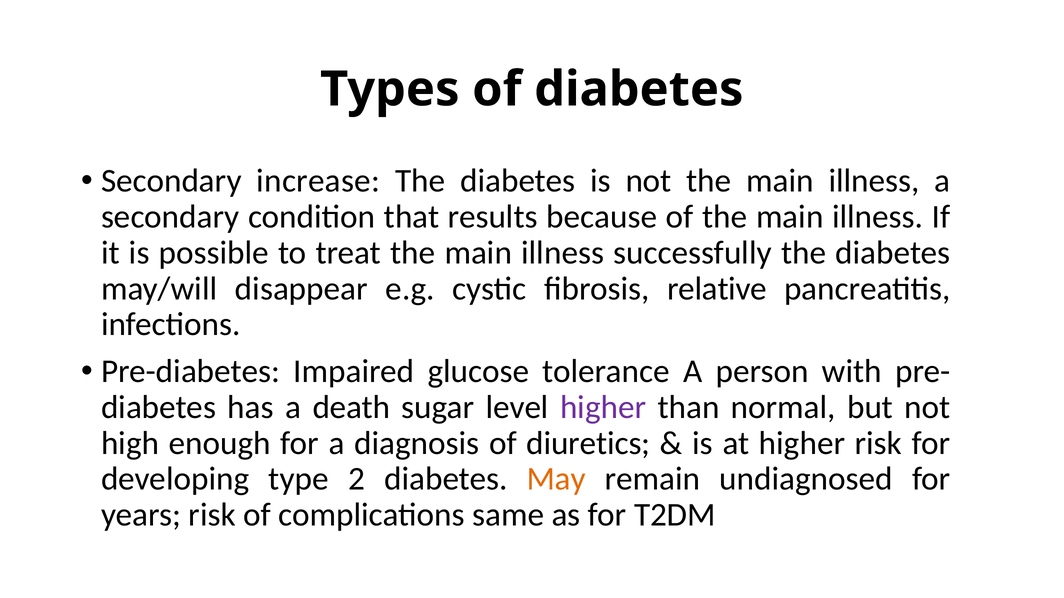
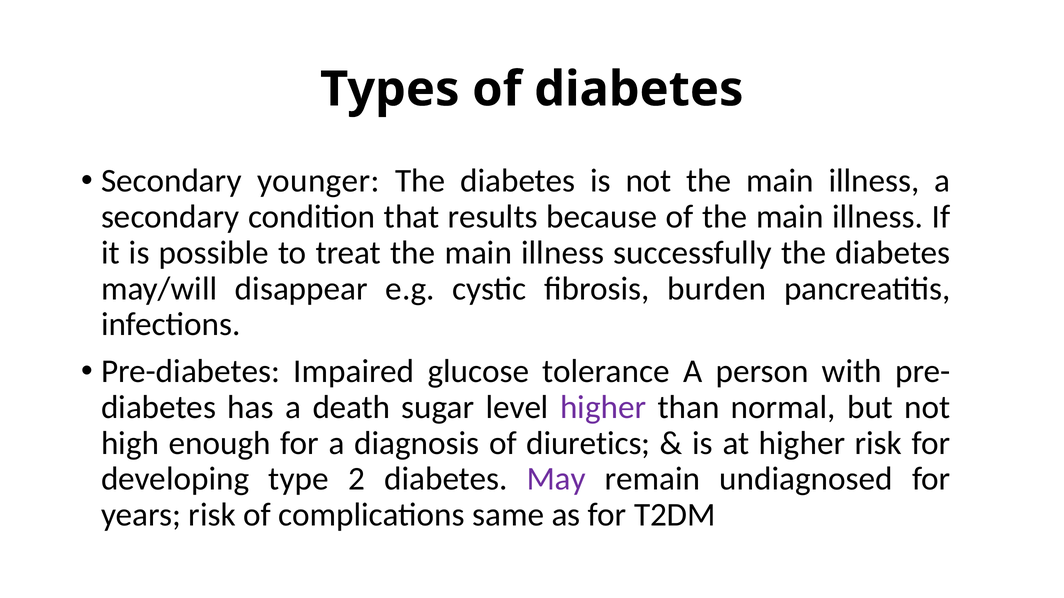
increase: increase -> younger (318, 181)
relative: relative -> burden (717, 289)
May colour: orange -> purple (556, 479)
